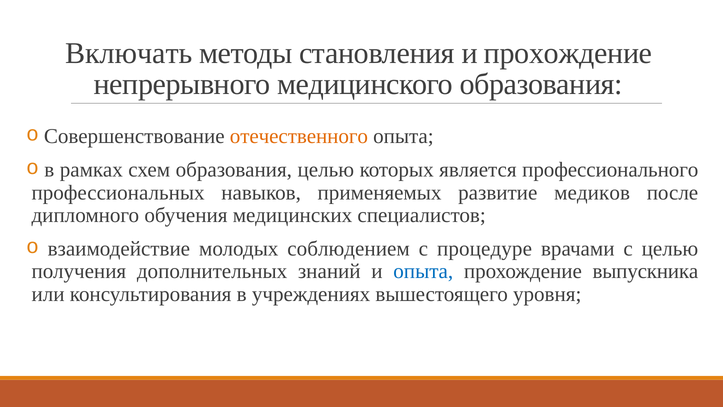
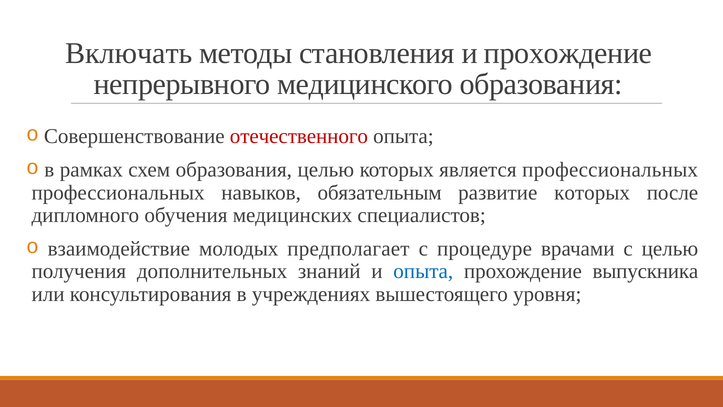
отечественного colour: orange -> red (299, 136)
является профессионального: профессионального -> профессиональных (610, 170)
применяемых: применяемых -> обязательным (380, 192)
развитие медиков: медиков -> которых (592, 192)
соблюдением: соблюдением -> предполагает (348, 248)
